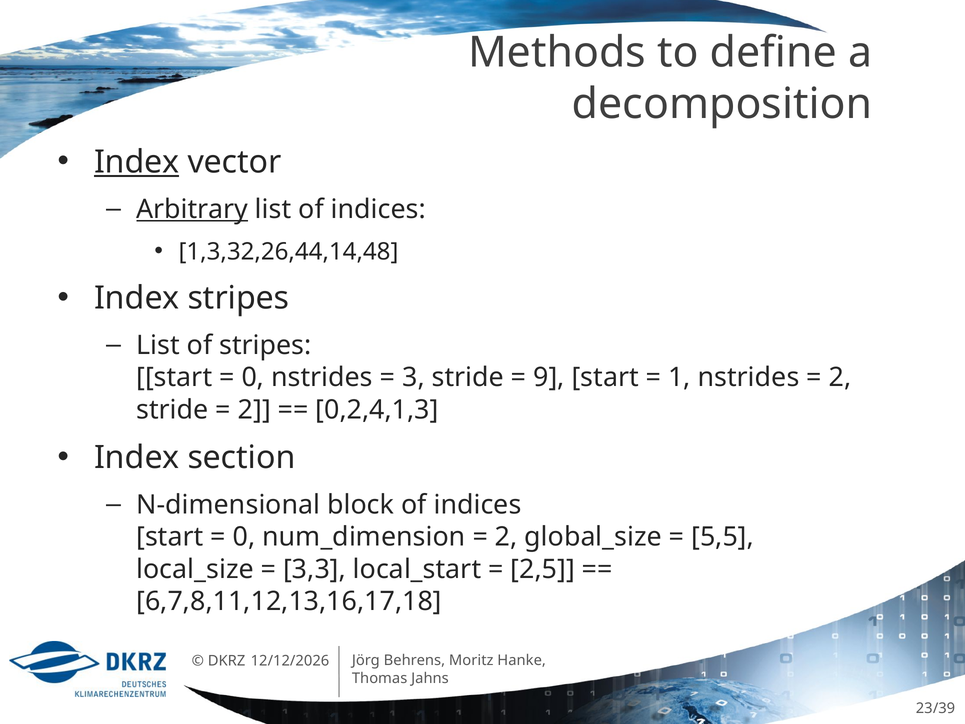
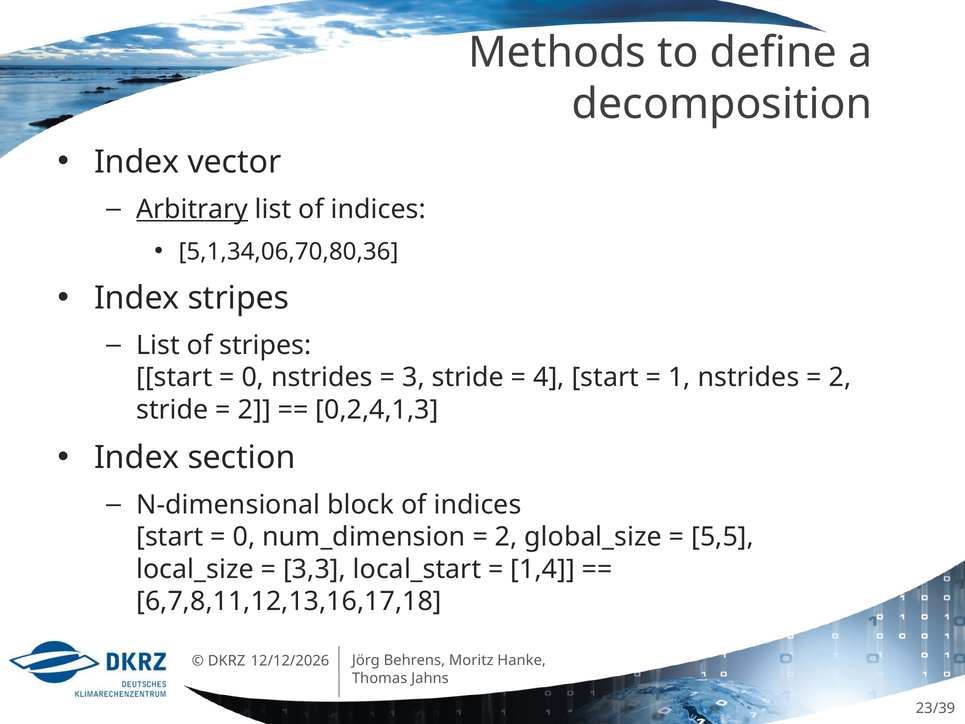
Index underline: present -> none (137, 162)
1,3,32,26,44,14,48: 1,3,32,26,44,14,48 -> 5,1,34,06,70,80,36 (288, 252)
9: 9 -> 4 (549, 377)
2,5: 2,5 -> 1,4 (543, 569)
